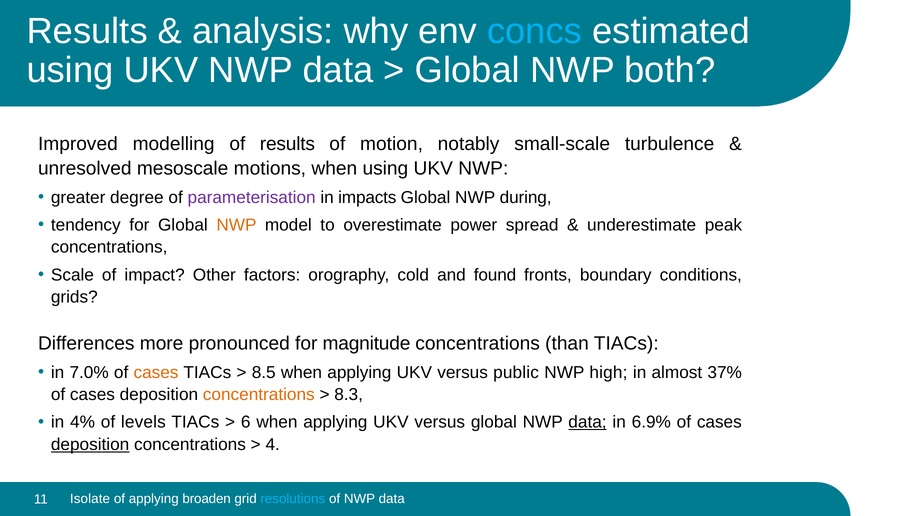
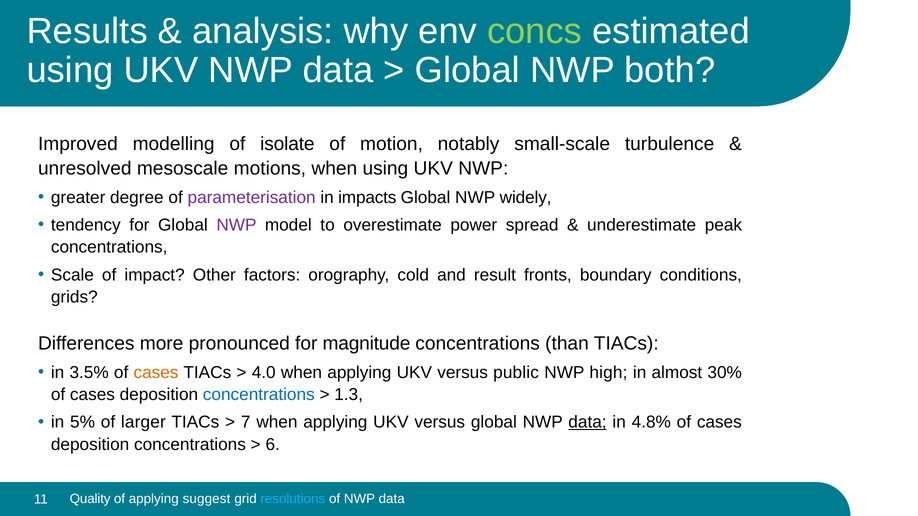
concs colour: light blue -> light green (535, 31)
of results: results -> isolate (287, 144)
during: during -> widely (526, 198)
NWP colour: orange -> purple (236, 225)
found: found -> result (495, 275)
7.0%: 7.0% -> 3.5% (89, 373)
8.5: 8.5 -> 4.0 (264, 373)
37%: 37% -> 30% (725, 373)
concentrations colour: orange -> blue (259, 395)
8.3: 8.3 -> 1.3 (349, 395)
4%: 4% -> 5% (83, 423)
levels: levels -> larger (143, 423)
6: 6 -> 7 (246, 423)
6.9%: 6.9% -> 4.8% (651, 423)
deposition underline: present -> none (90, 445)
4: 4 -> 6 (273, 445)
Isolate: Isolate -> Quality (90, 499)
broaden: broaden -> suggest (207, 499)
